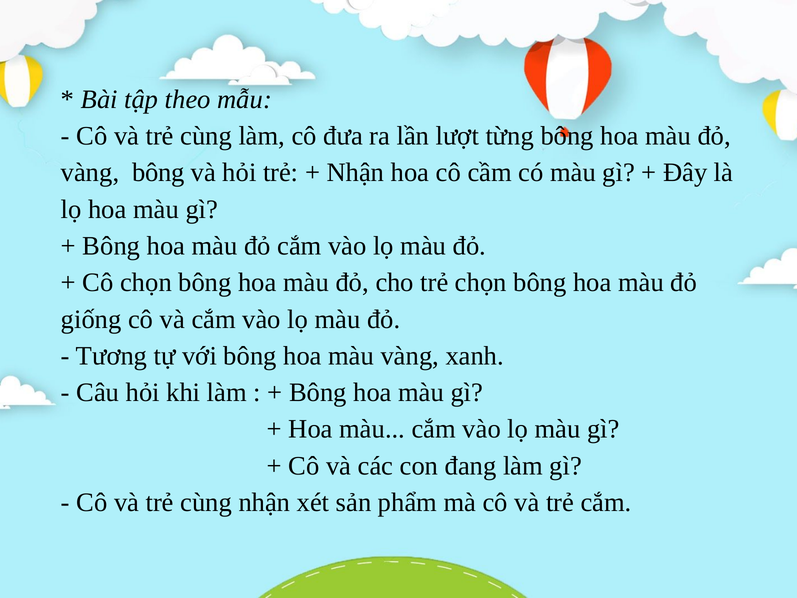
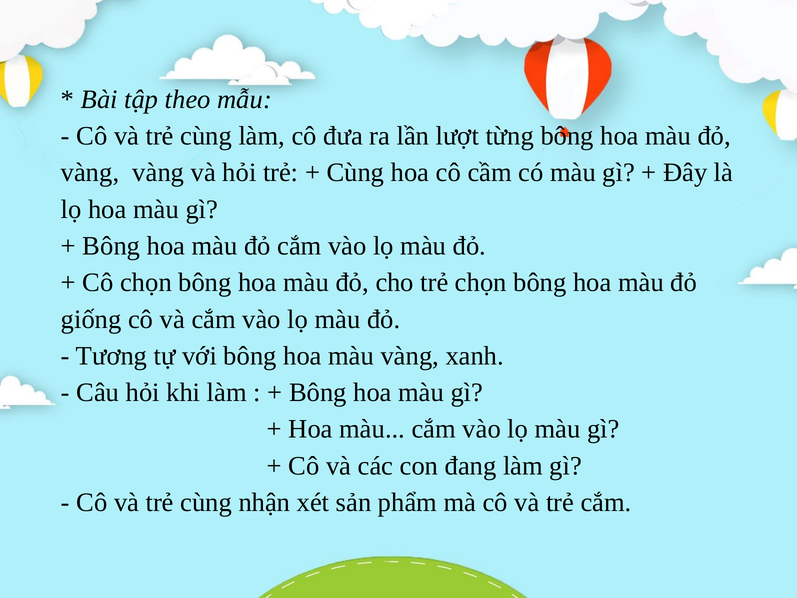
vàng bông: bông -> vàng (158, 172)
Nhận: Nhận -> Cùng (355, 172)
